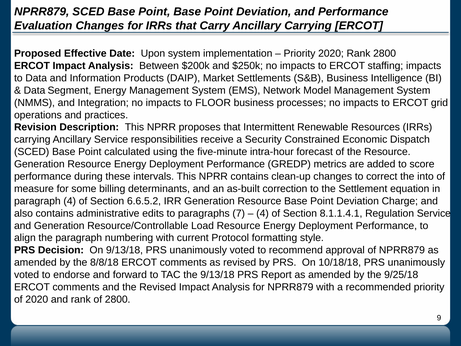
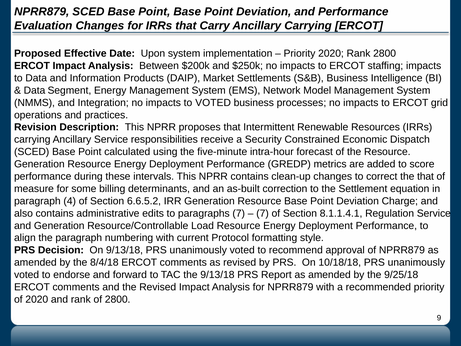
to FLOOR: FLOOR -> VOTED (213, 103)
the into: into -> that (426, 176)
4: 4 -> 7 (263, 213)
8/8/18: 8/8/18 -> 8/4/18 (104, 262)
